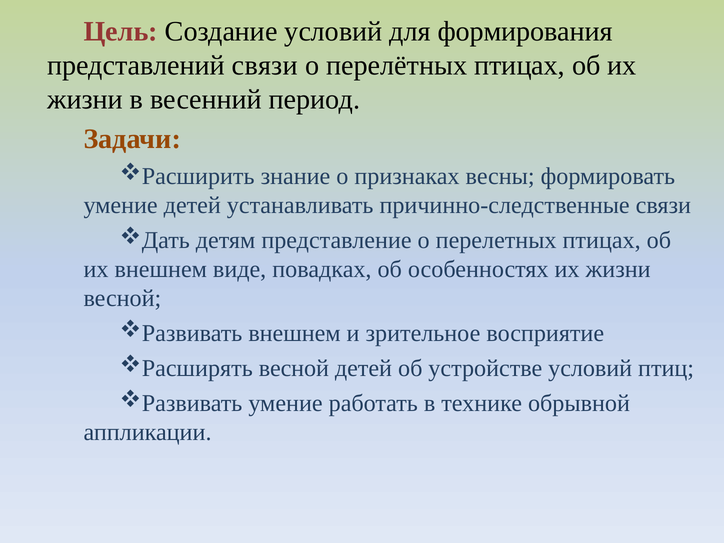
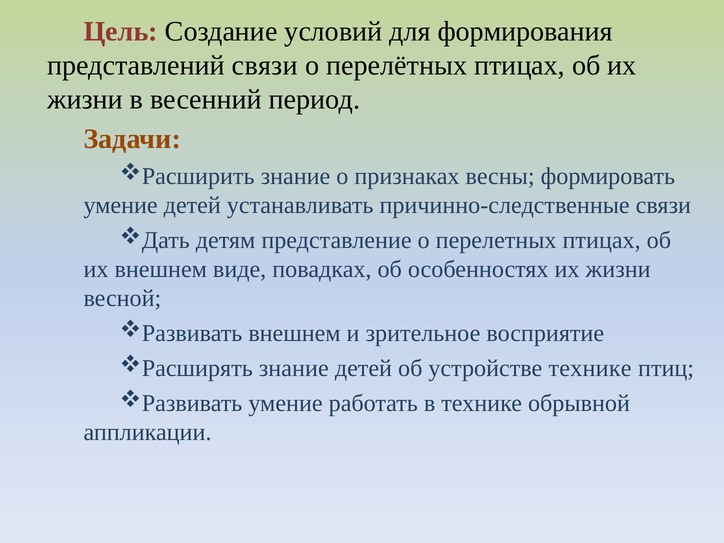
весной: весной -> знание (294, 368)
устройстве условий: условий -> технике (590, 368)
